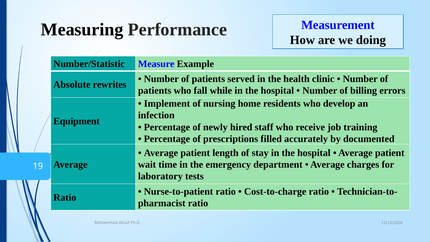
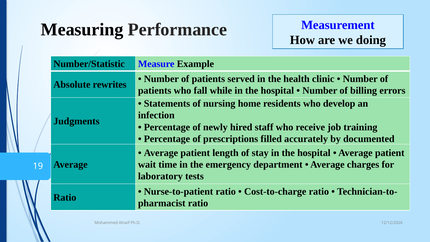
Implement: Implement -> Statements (167, 104)
Equipment: Equipment -> Judgments (76, 121)
